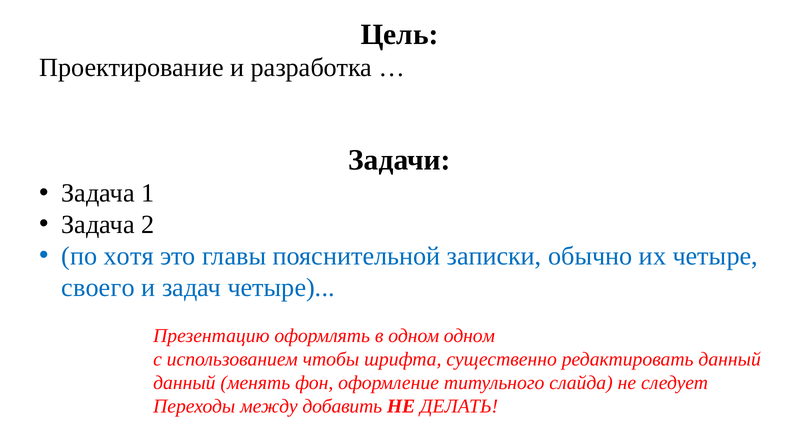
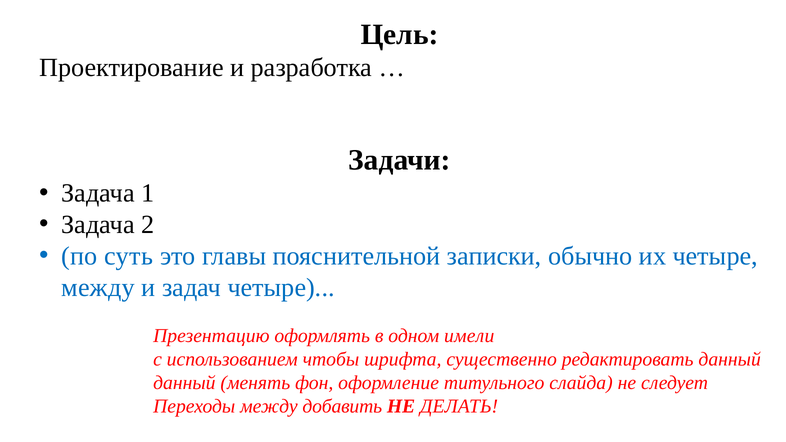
хотя: хотя -> суть (129, 256)
своего: своего -> между (98, 288)
одном одном: одном -> имели (469, 336)
